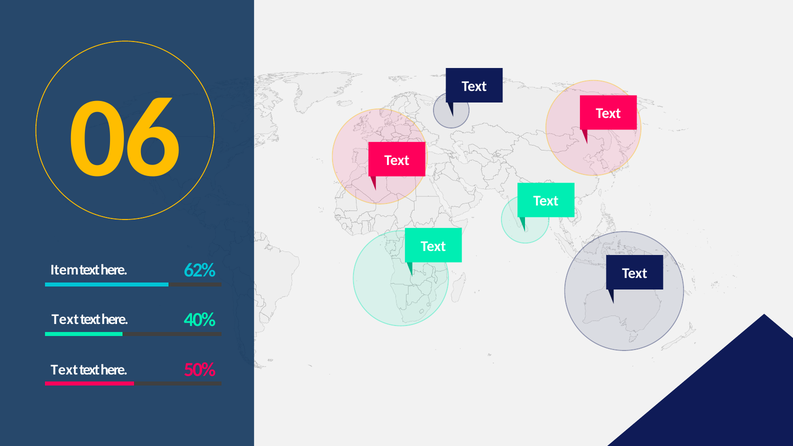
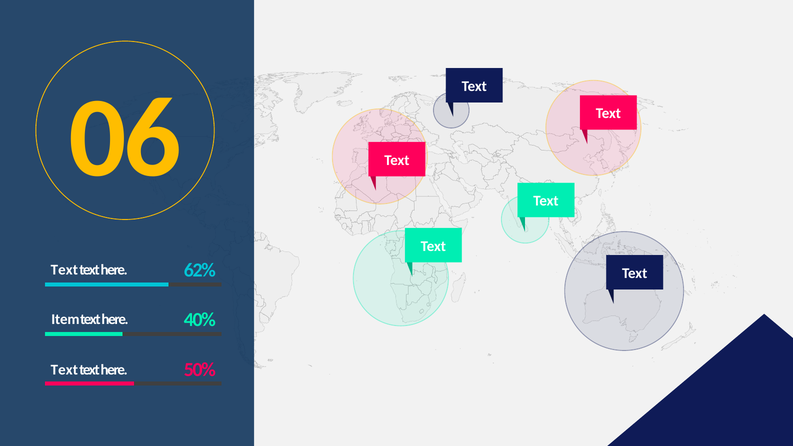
Item: Item -> Text (64, 270)
Text: Text -> Item (65, 320)
